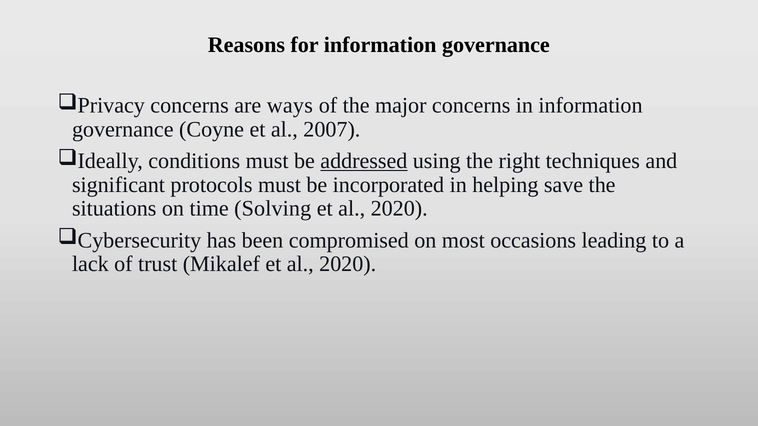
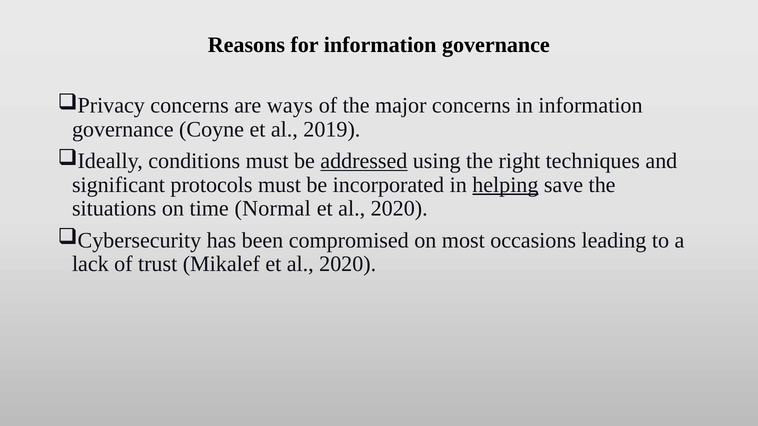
2007: 2007 -> 2019 (332, 129)
helping underline: none -> present (505, 185)
Solving: Solving -> Normal (273, 209)
